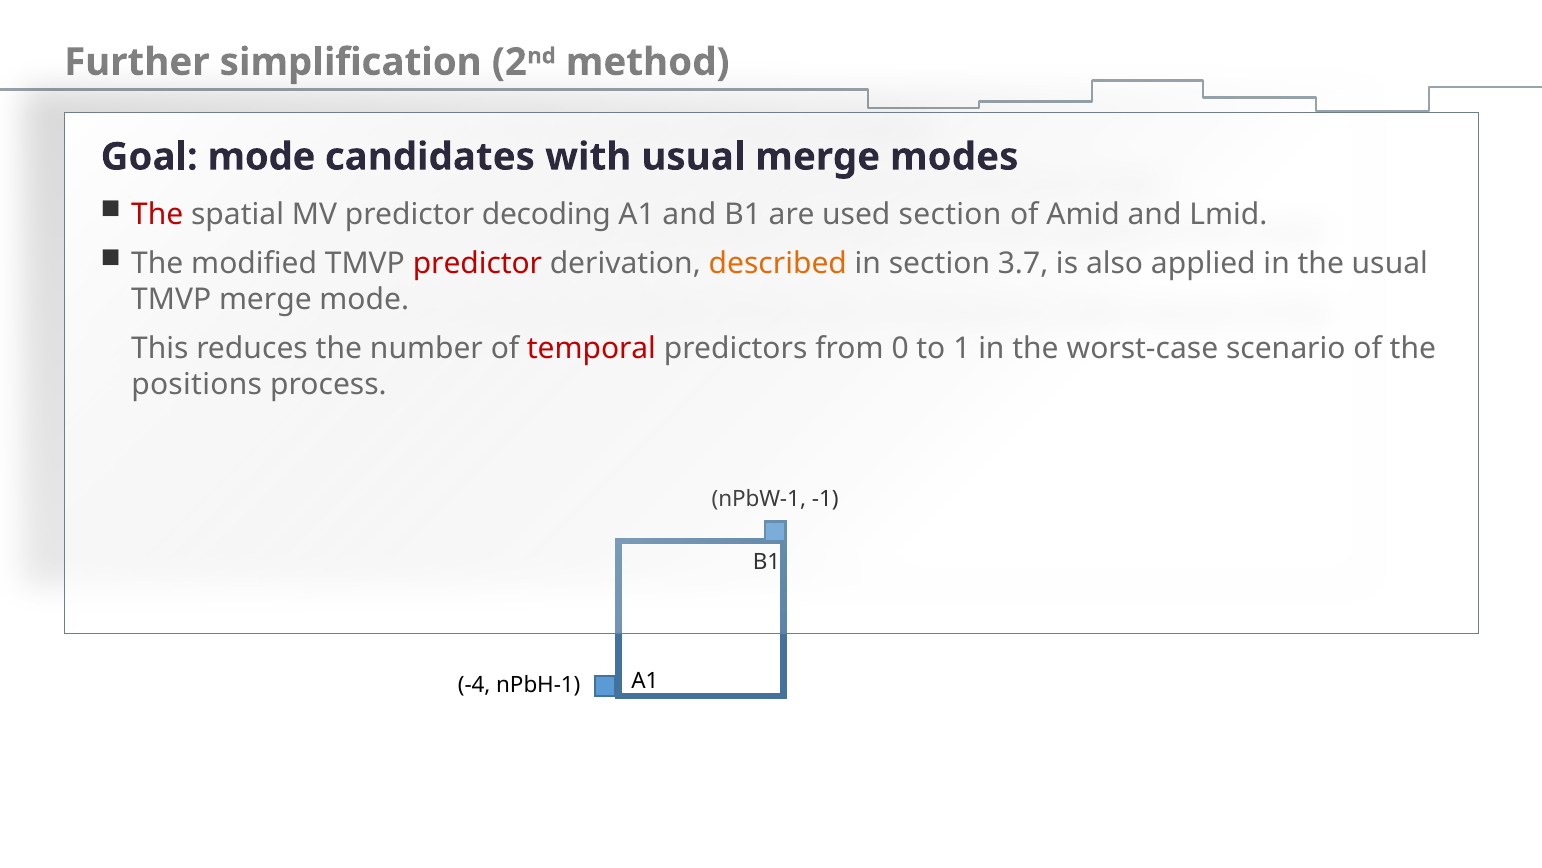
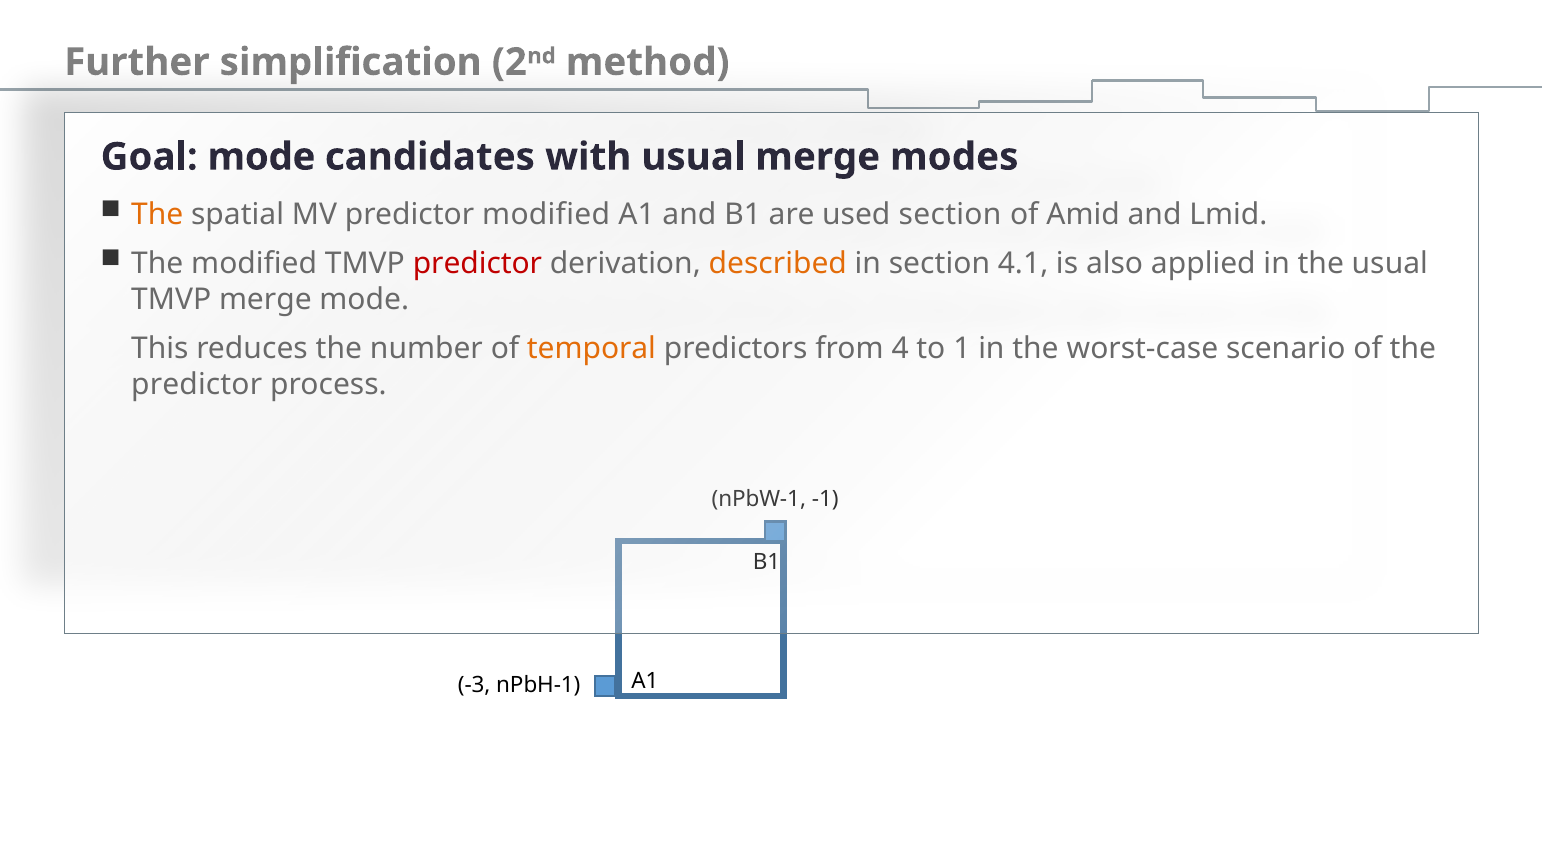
The colour: red -> orange (157, 214)
predictor decoding: decoding -> modified (546, 214)
3.7: 3.7 -> 4.1 (1023, 263)
temporal colour: red -> orange (591, 348)
0: 0 -> 4 (900, 348)
positions: positions -> predictor (197, 384)
-4: -4 -> -3 (474, 685)
